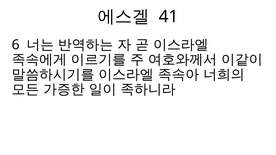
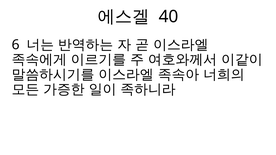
41: 41 -> 40 (169, 17)
